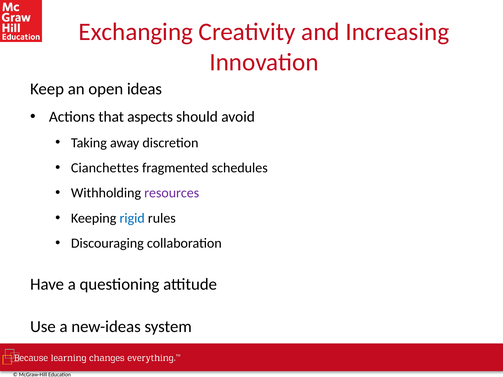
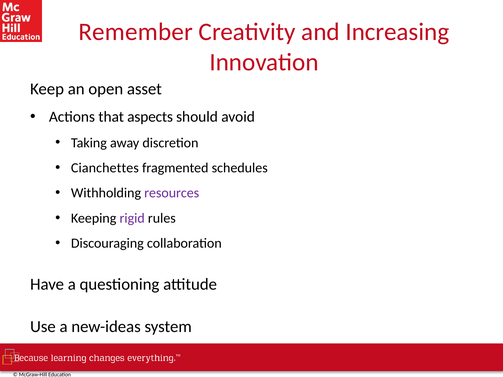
Exchanging: Exchanging -> Remember (136, 32)
ideas: ideas -> asset (144, 89)
rigid colour: blue -> purple (132, 218)
